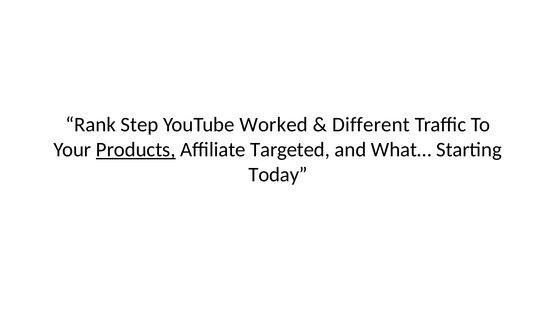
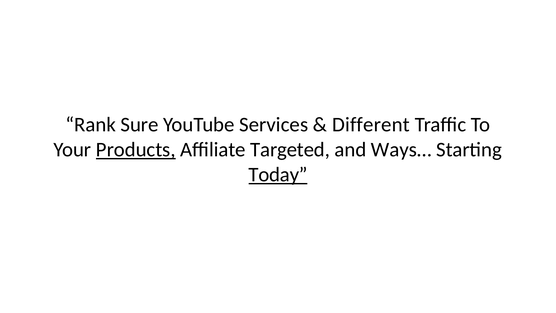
Step: Step -> Sure (139, 125)
Worked: Worked -> Services (274, 125)
What…: What… -> Ways… (401, 150)
Today underline: none -> present (278, 175)
